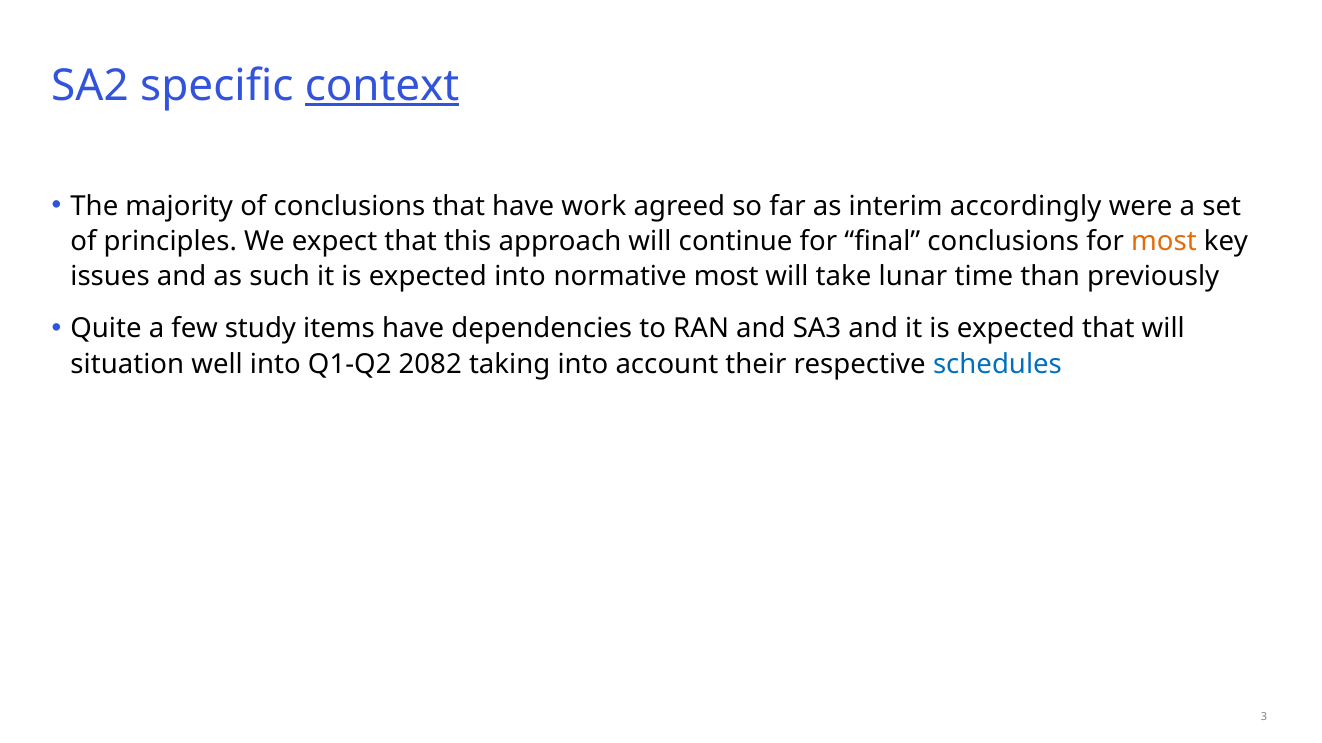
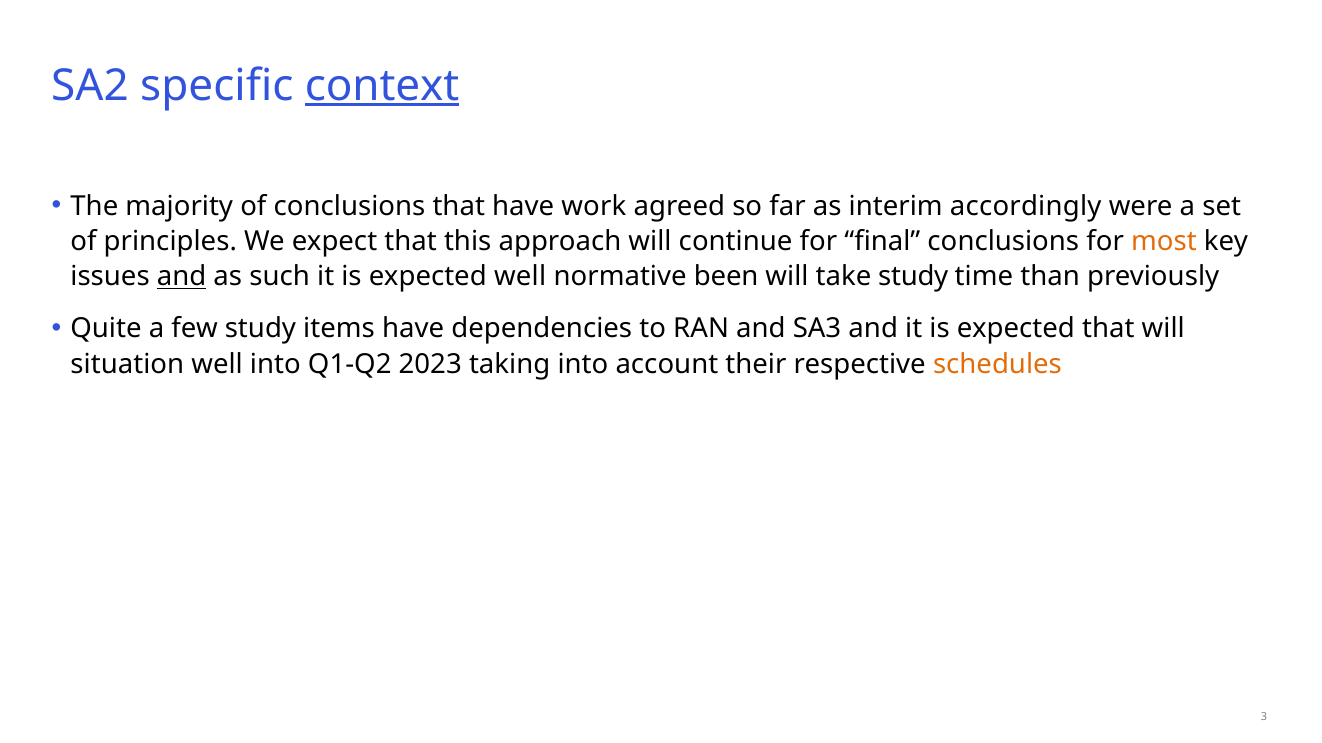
and underline: none -> present (182, 277)
expected into: into -> well (520, 277)
normative most: most -> been (726, 277)
take lunar: lunar -> study (913, 277)
2082: 2082 -> 2023 (430, 364)
schedules colour: blue -> orange (997, 364)
